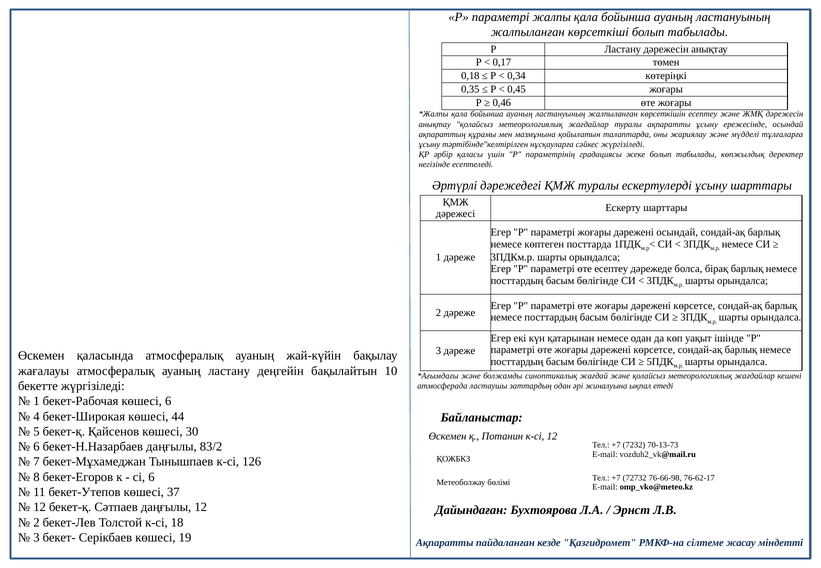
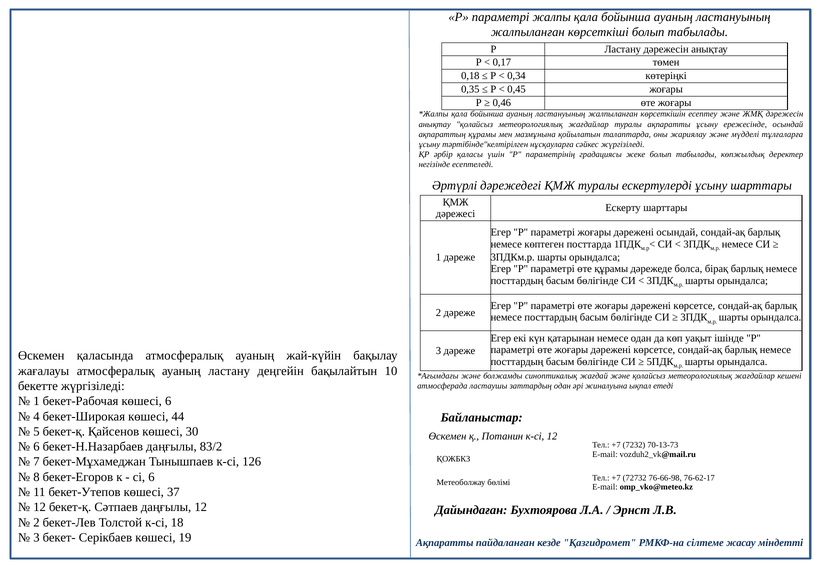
өте есептеу: есептеу -> құрамы (611, 269)
